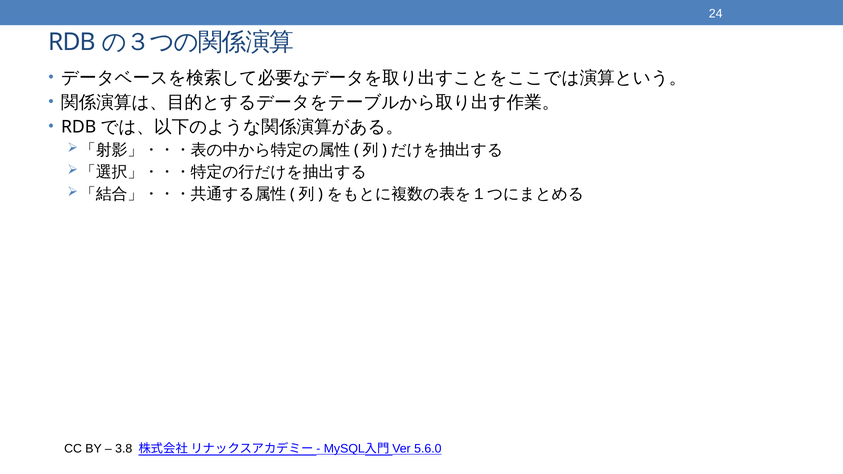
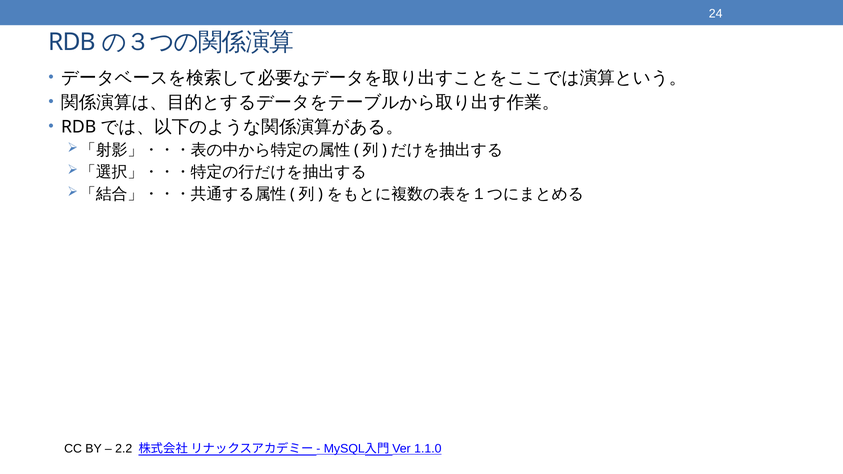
3.8: 3.8 -> 2.2 (124, 449)
5.6.0: 5.6.0 -> 1.1.0 (428, 449)
